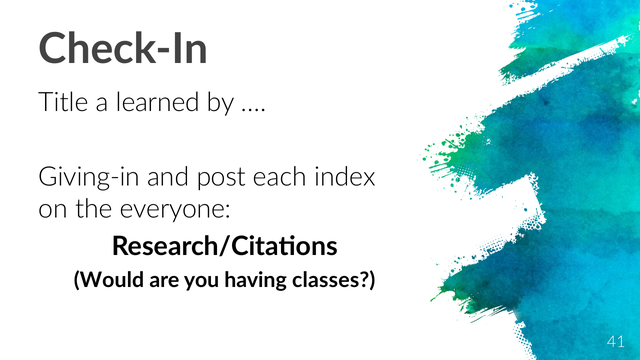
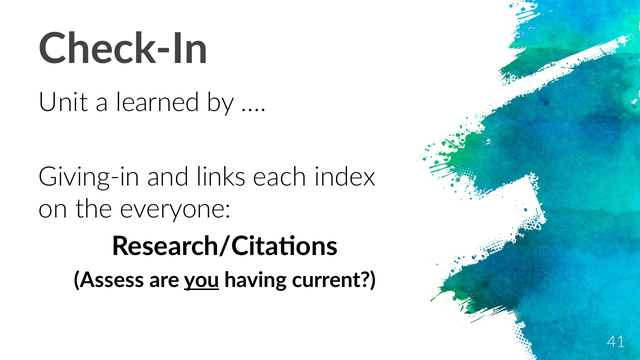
Title: Title -> Unit (63, 102)
post: post -> links (221, 177)
Would: Would -> Assess (109, 280)
you underline: none -> present (202, 280)
classes: classes -> current (334, 280)
